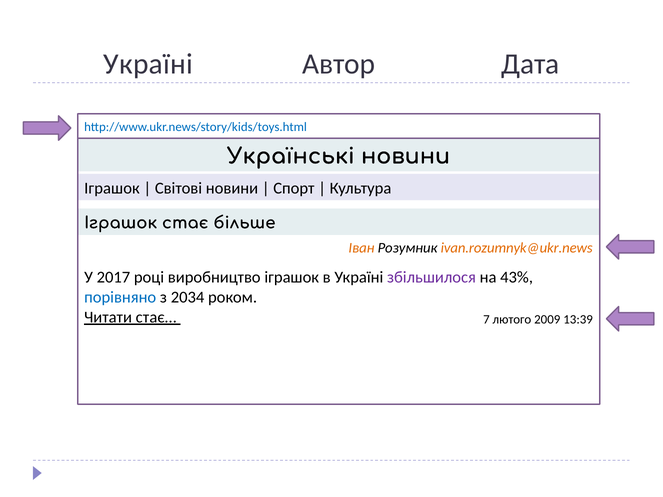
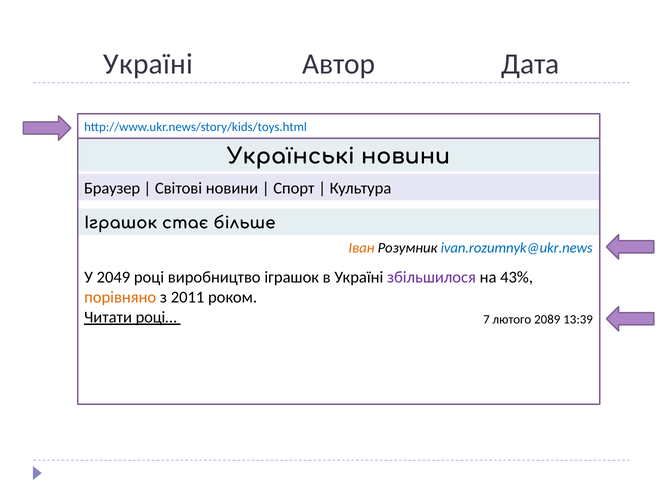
Іграшок: Іграшок -> Браузер (112, 188)
ivan.rozumnyk@ukr.news colour: orange -> blue (517, 248)
2017: 2017 -> 2049 (113, 278)
порівняно colour: blue -> orange (120, 297)
2034: 2034 -> 2011 (188, 297)
стає…: стає… -> році… (156, 317)
2009: 2009 -> 2089 (547, 320)
